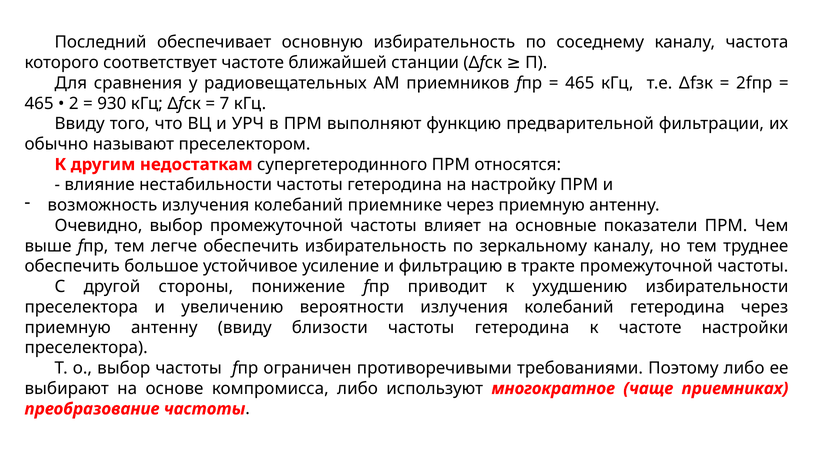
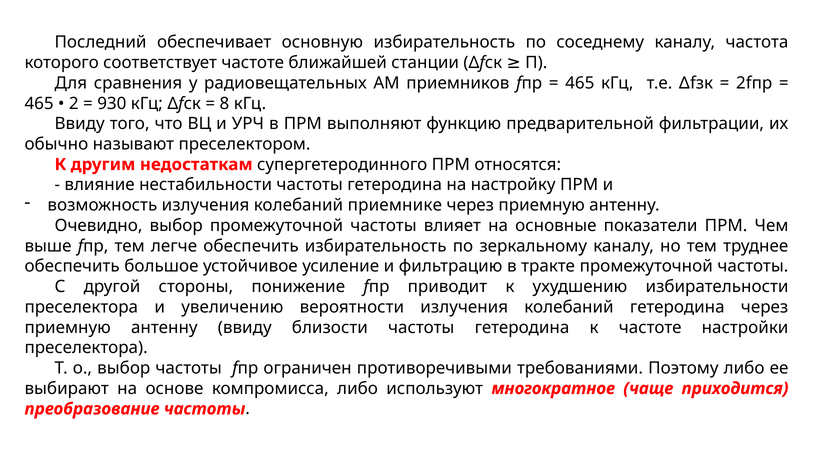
7: 7 -> 8 (224, 104)
приемниках: приемниках -> приходится (735, 389)
